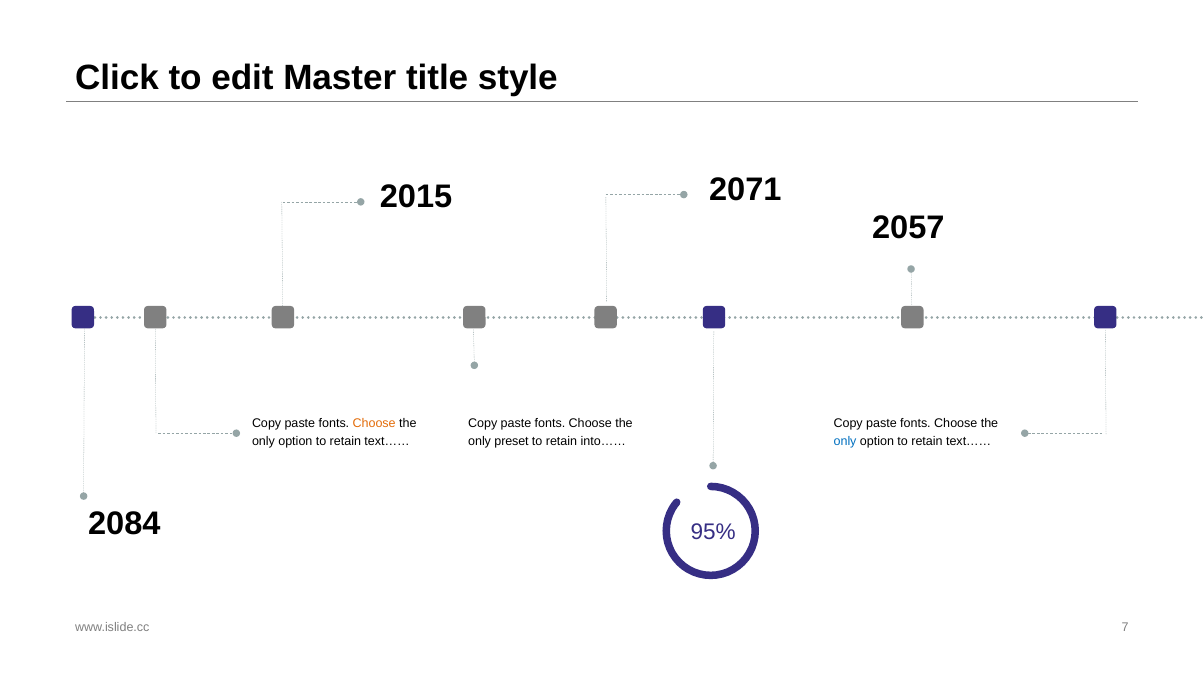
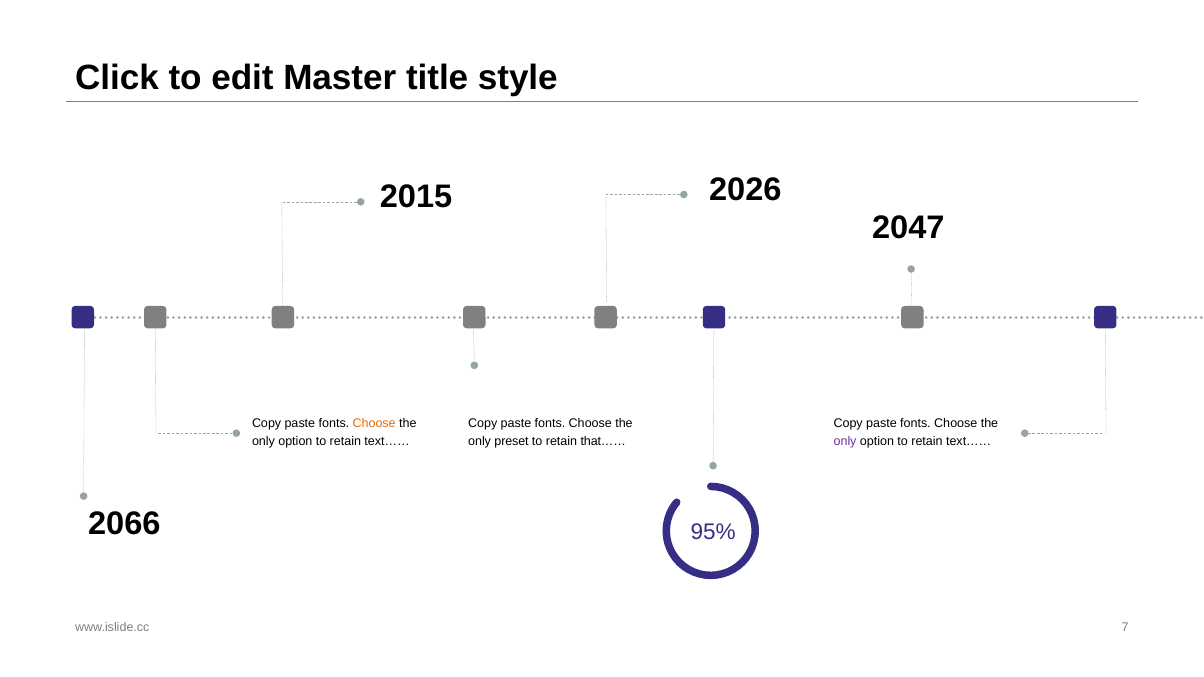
2071: 2071 -> 2026 (745, 190)
2057: 2057 -> 2047 (908, 228)
into……: into…… -> that…… (603, 442)
only colour: blue -> purple (845, 442)
2084: 2084 -> 2066 (124, 524)
